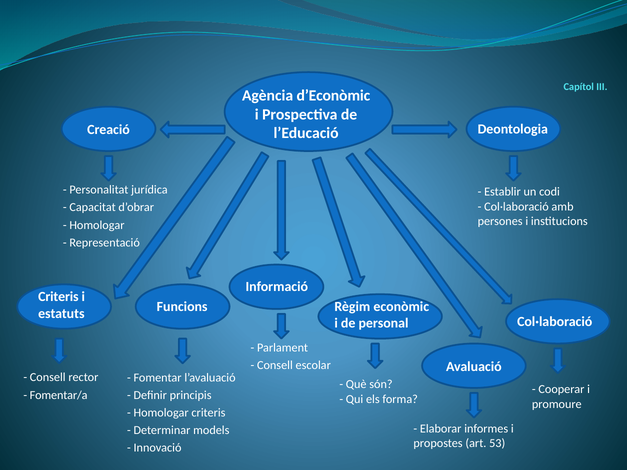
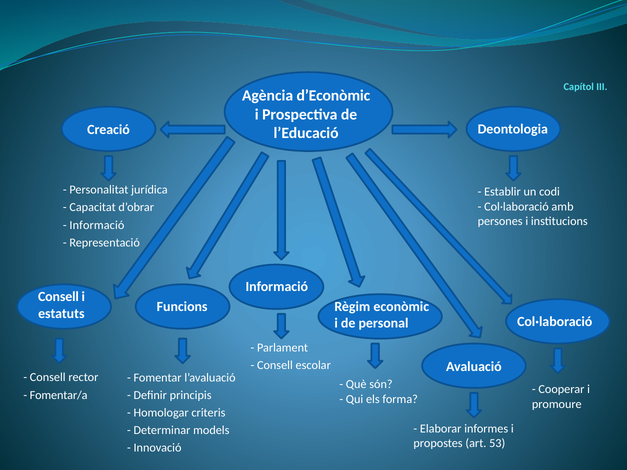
Homologar: Homologar -> Informació (97, 225)
Criteris: Criteris -> Consell (58, 297)
